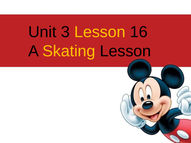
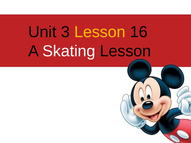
Skating colour: yellow -> white (69, 51)
